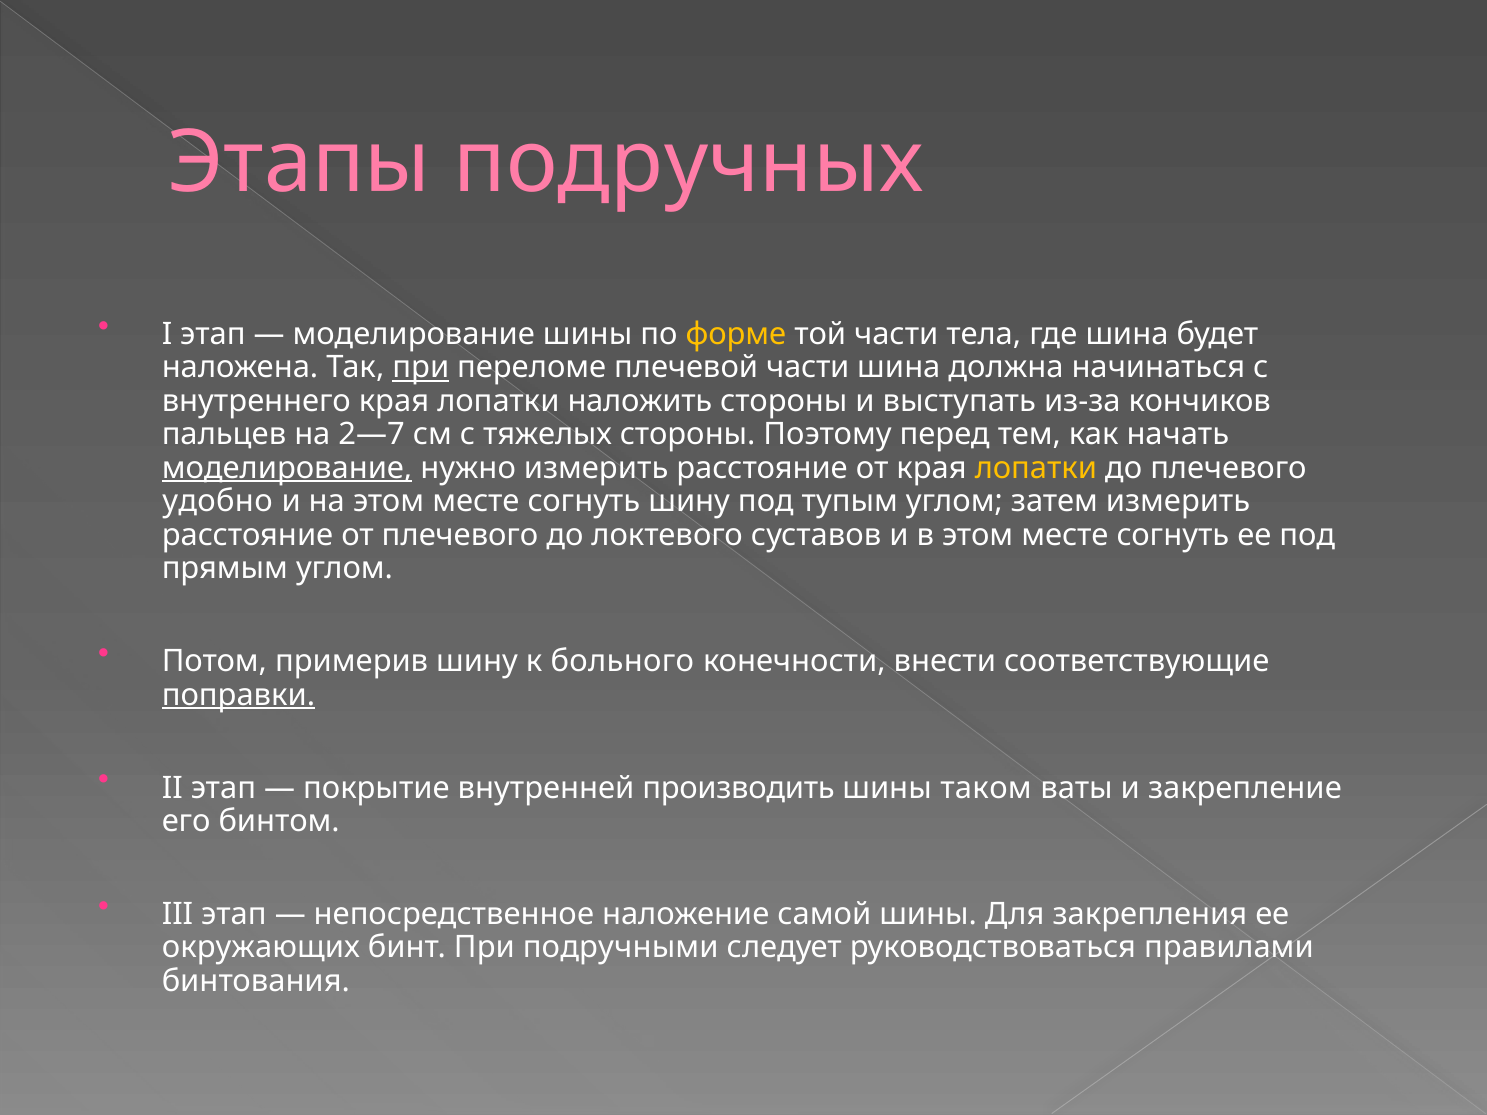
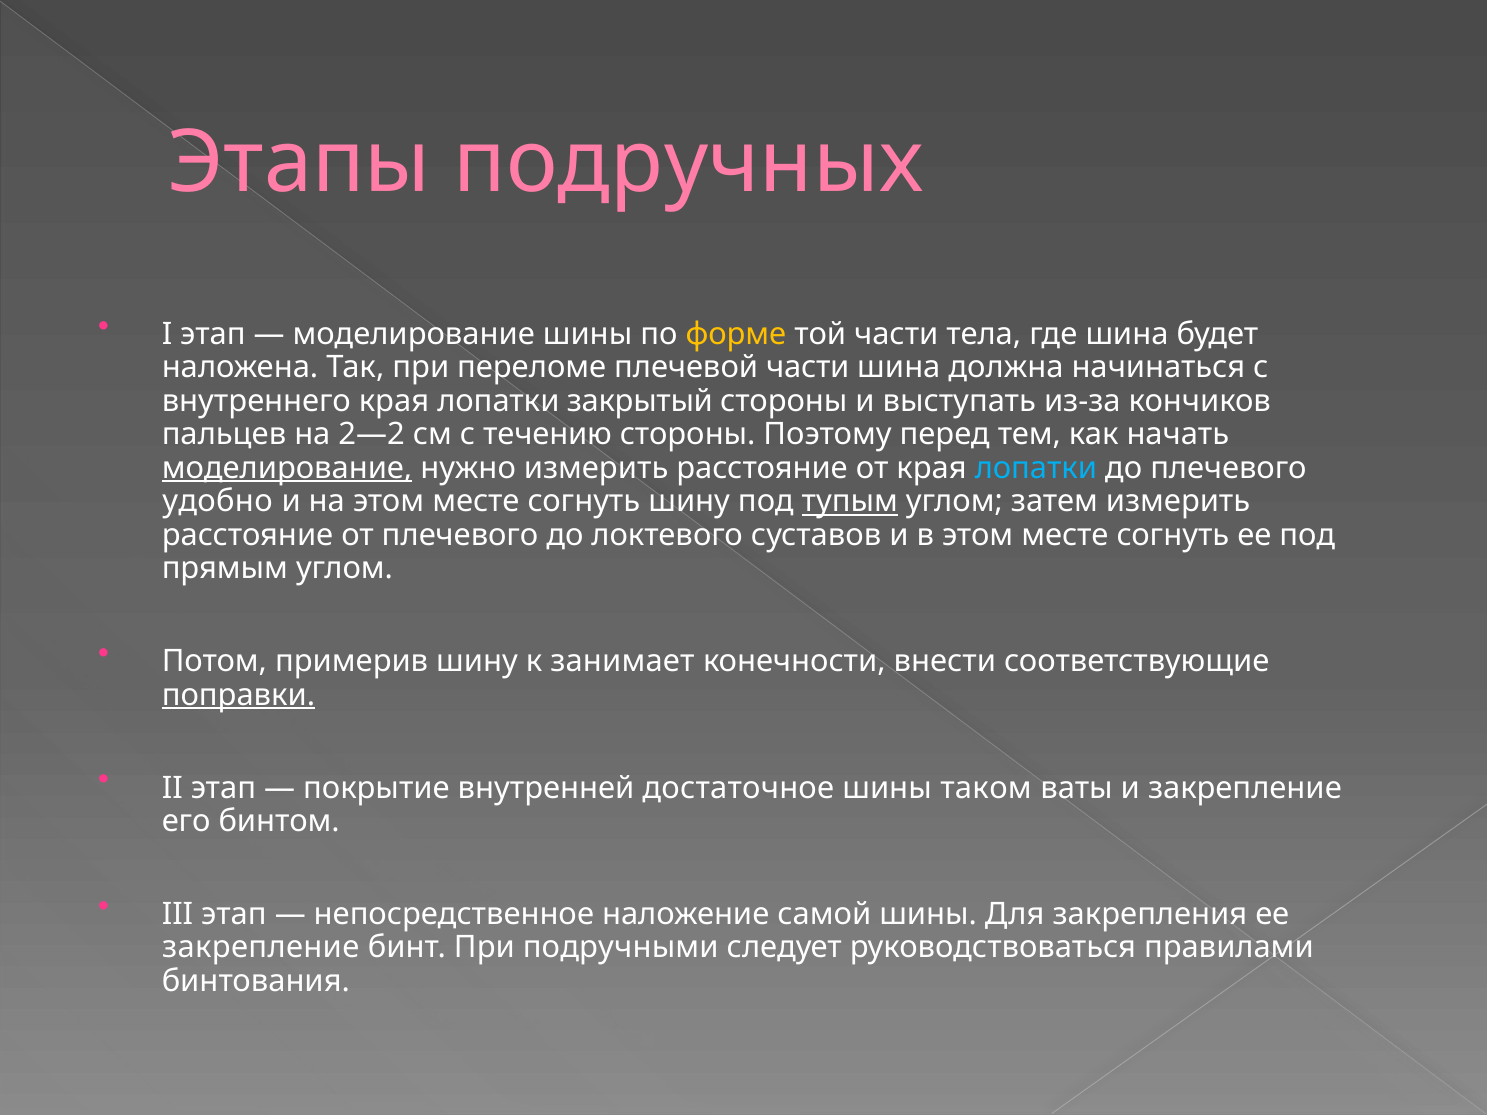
при underline: present -> none (421, 368)
наложить: наложить -> закрытый (640, 401)
2—7: 2—7 -> 2—2 (372, 435)
тяжелых: тяжелых -> течению (548, 435)
лопатки colour: yellow -> light blue (1036, 468)
тупым underline: none -> present (850, 502)
больного: больного -> занимает (622, 662)
производить: производить -> достаточное (738, 788)
окружающих: окружающих -> закрепление (261, 948)
